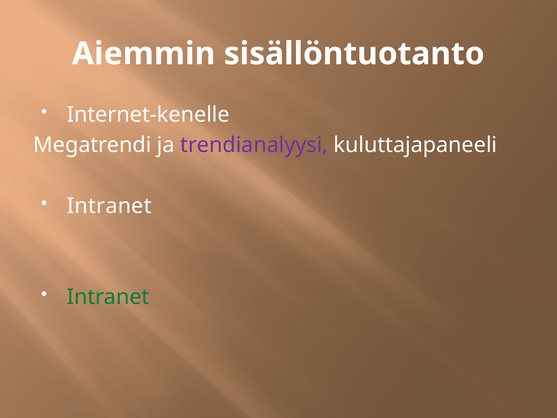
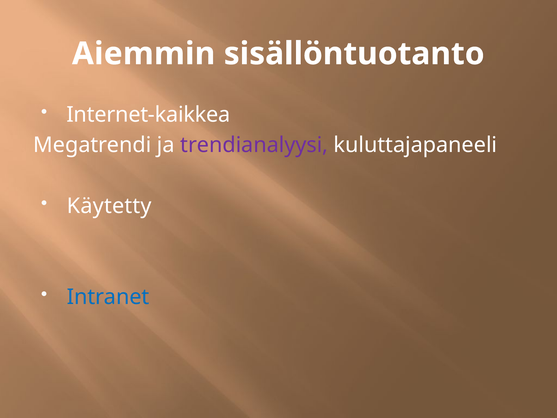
Internet-kenelle: Internet-kenelle -> Internet-kaikkea (148, 115)
Intranet: Intranet -> Käytetty (109, 206)
Intranet colour: green -> blue (108, 297)
